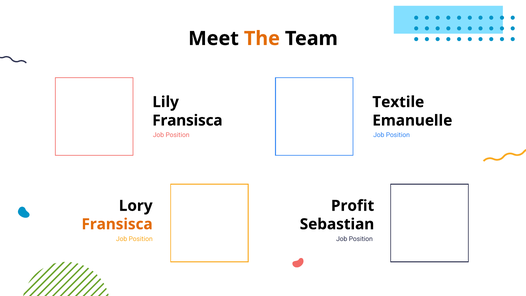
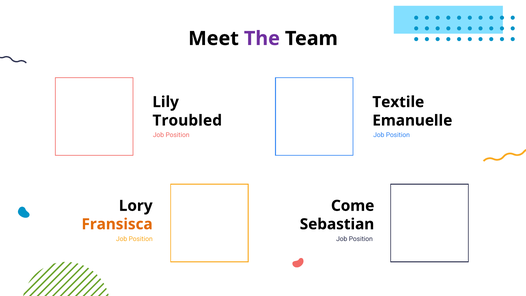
The colour: orange -> purple (262, 38)
Fransisca: Fransisca -> Troubled (187, 120)
Profit: Profit -> Come (353, 206)
